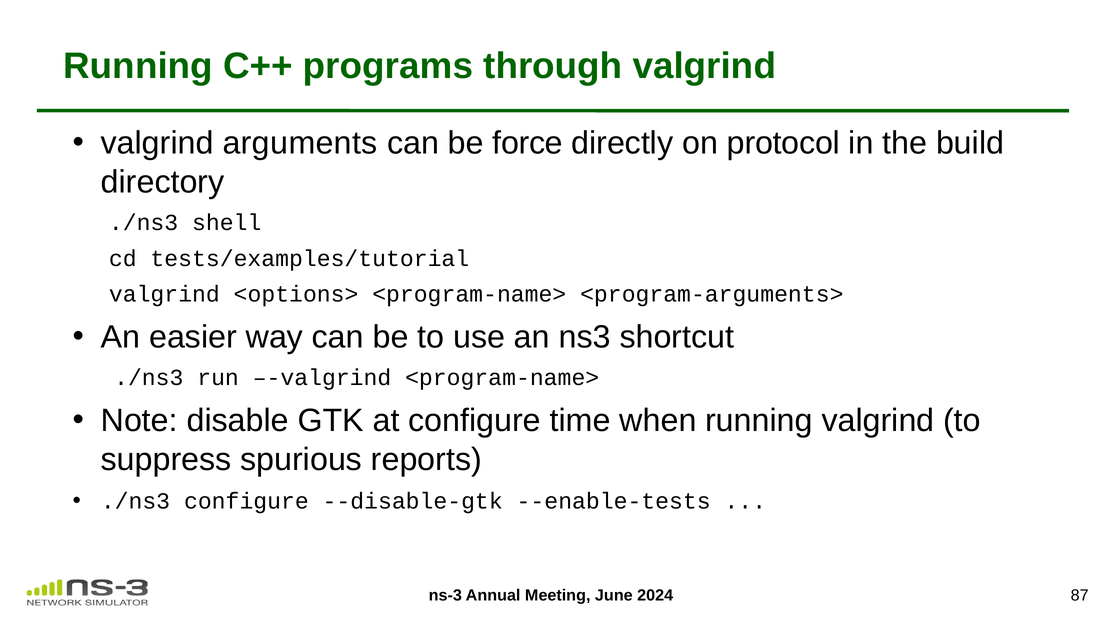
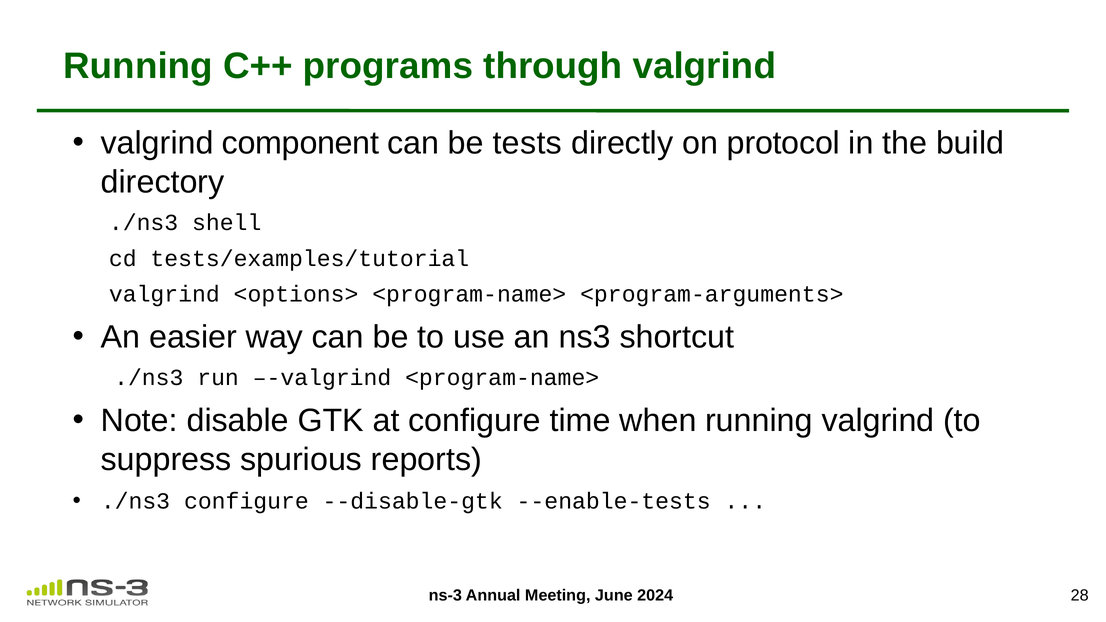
arguments: arguments -> component (300, 143)
force: force -> tests (527, 143)
87: 87 -> 28 (1080, 595)
